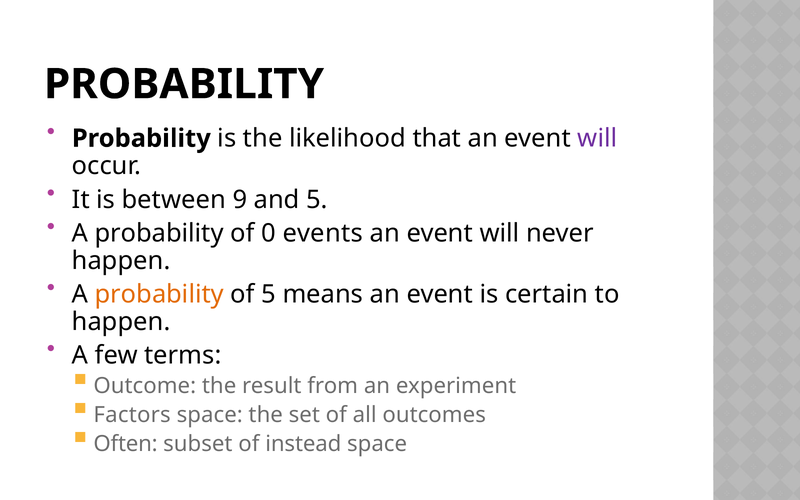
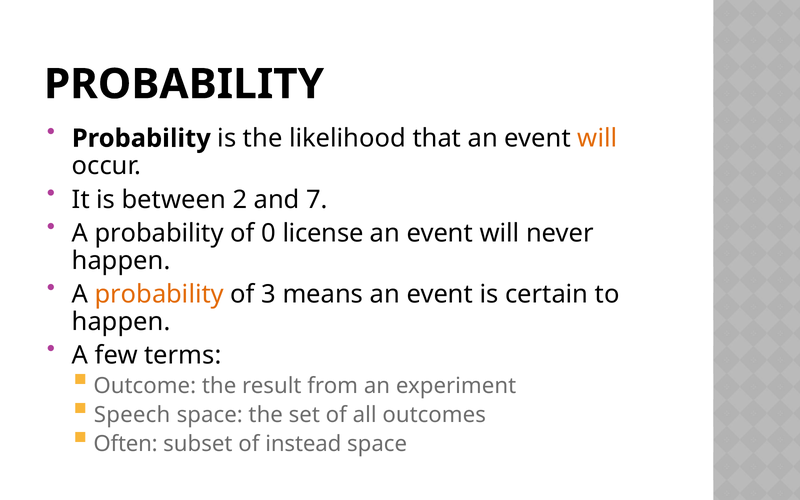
will colour: purple -> orange (597, 138)
9: 9 -> 2 (240, 200)
and 5: 5 -> 7 (317, 200)
events: events -> license (323, 233)
of 5: 5 -> 3 (269, 294)
Factors: Factors -> Speech (132, 415)
